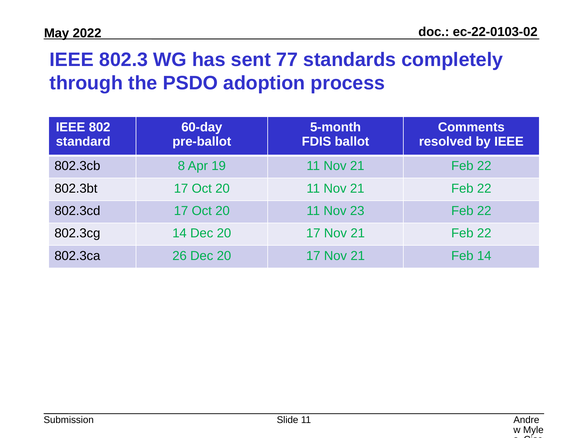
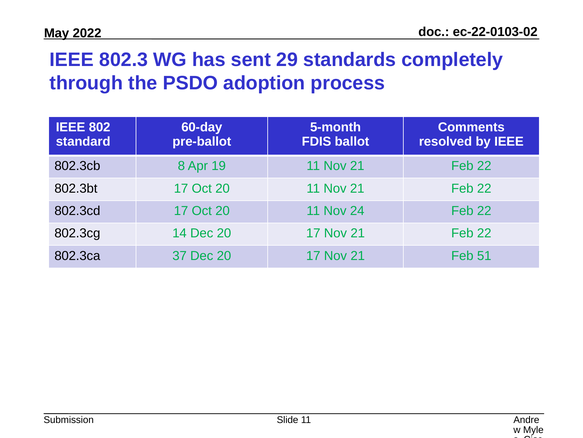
77: 77 -> 29 (287, 60)
23: 23 -> 24 (357, 210)
26: 26 -> 37 (180, 255)
Feb 14: 14 -> 51 (484, 255)
